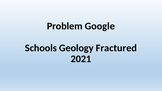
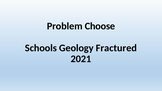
Google: Google -> Choose (100, 26)
